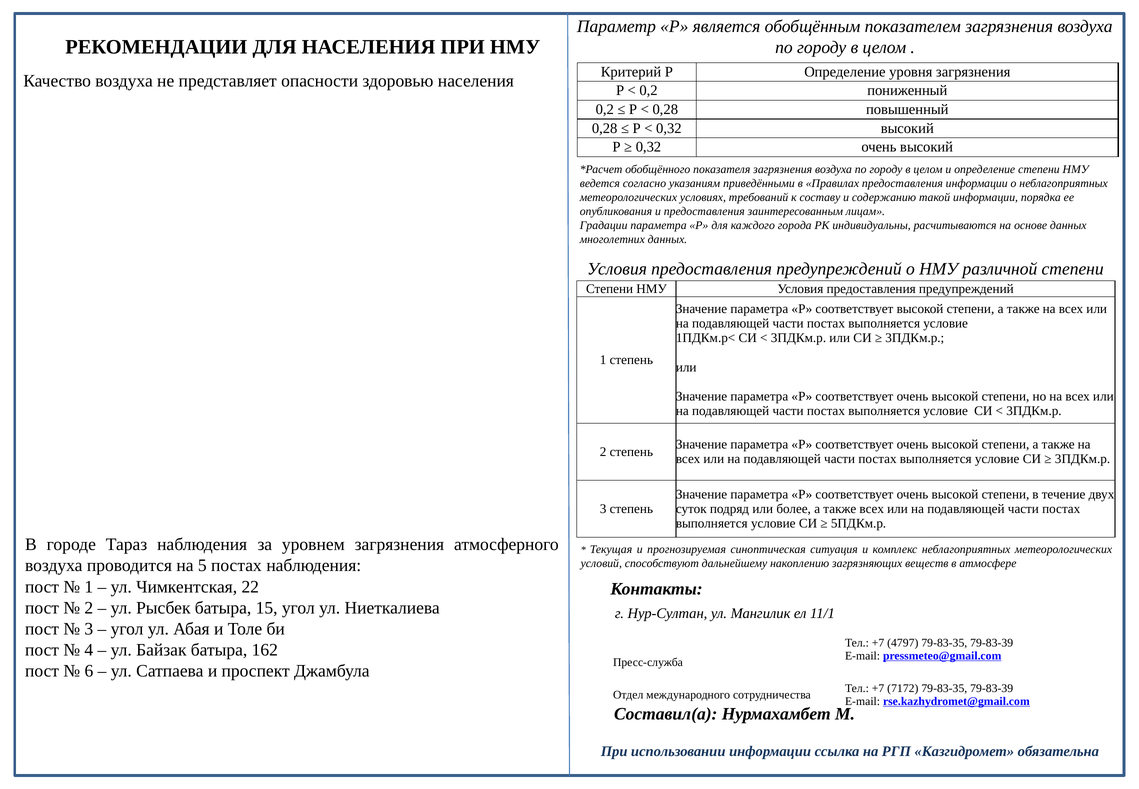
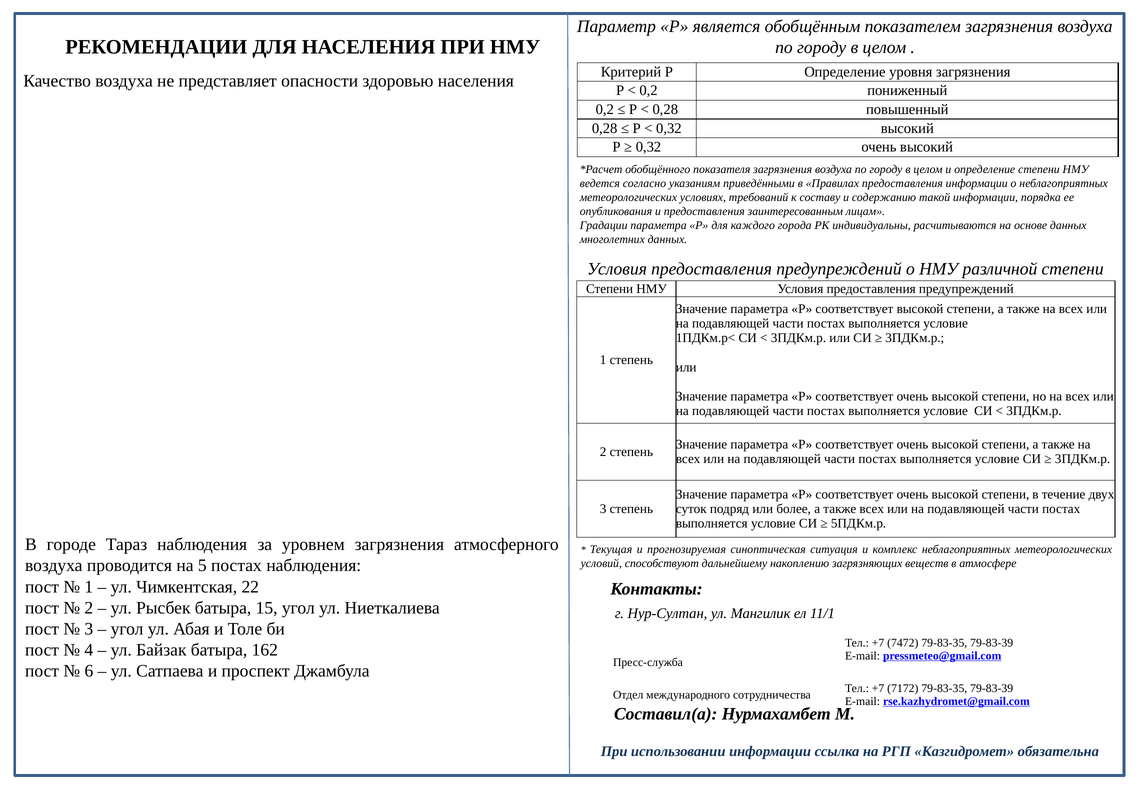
4797: 4797 -> 7472 (903, 642)
